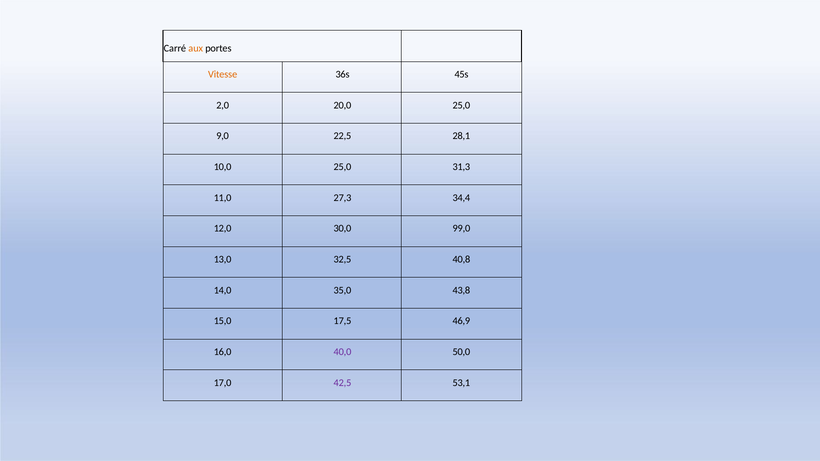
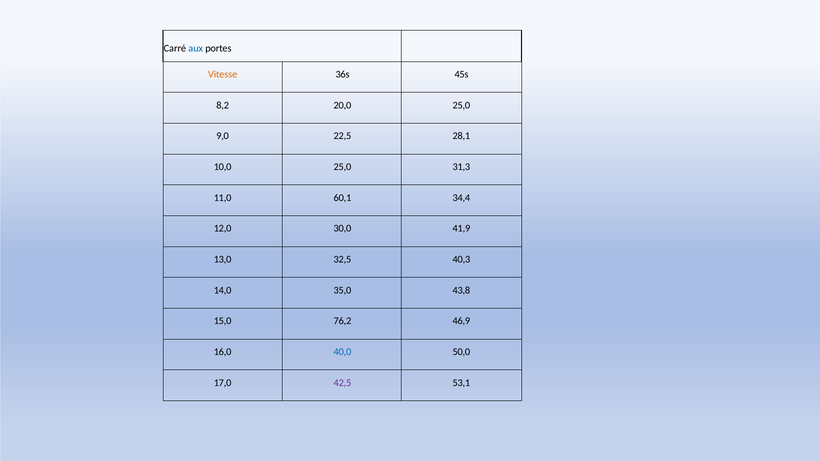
aux colour: orange -> blue (196, 48)
2,0: 2,0 -> 8,2 (223, 105)
27,3: 27,3 -> 60,1 (342, 198)
99,0: 99,0 -> 41,9 (461, 229)
40,8: 40,8 -> 40,3 (461, 260)
17,5: 17,5 -> 76,2 (342, 321)
40,0 colour: purple -> blue (342, 352)
